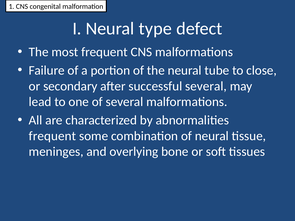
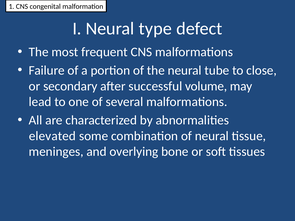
successful several: several -> volume (206, 86)
frequent: frequent -> elevated (52, 136)
